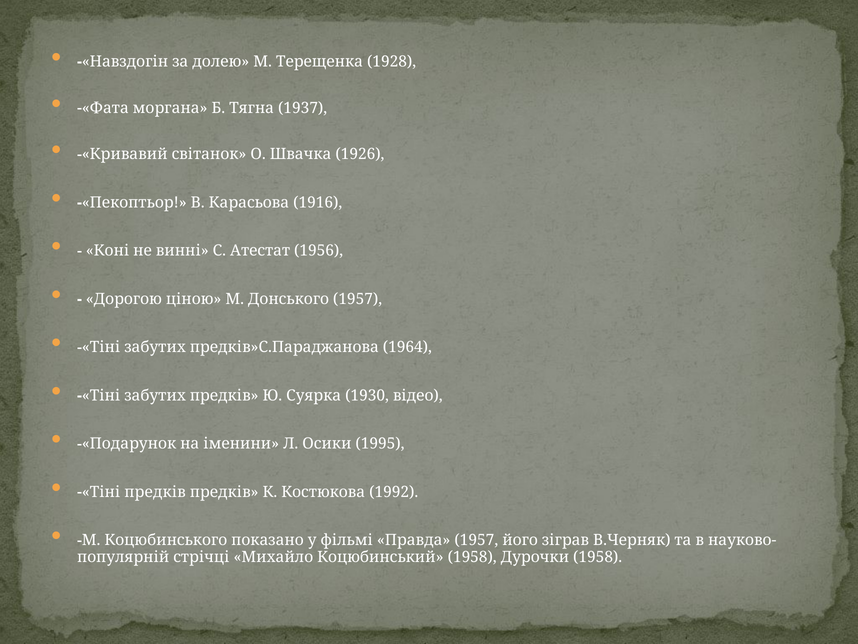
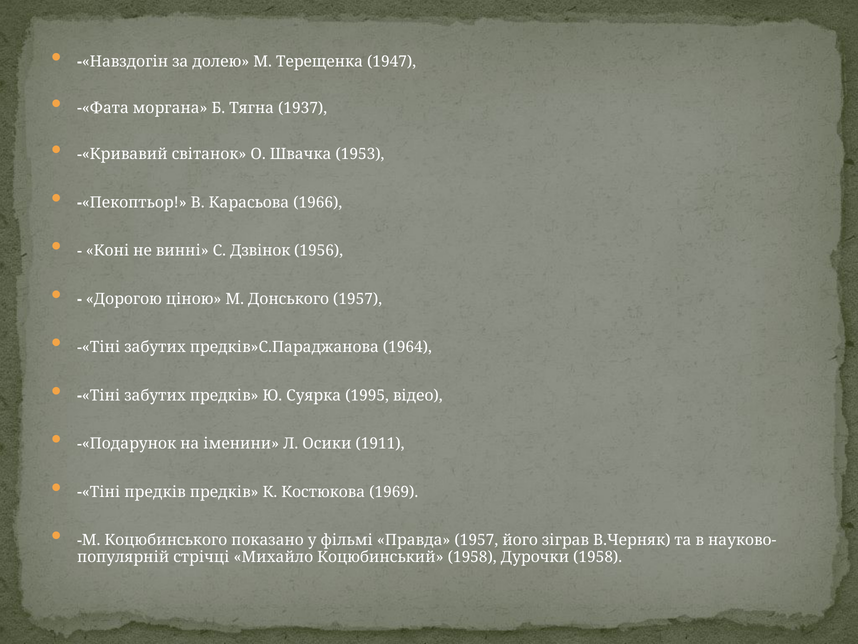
1928: 1928 -> 1947 (392, 62)
1926: 1926 -> 1953 (360, 154)
1916: 1916 -> 1966 (318, 202)
Атестат: Атестат -> Дзвінок (260, 251)
1930: 1930 -> 1995 (367, 395)
1995: 1995 -> 1911 (380, 443)
1992: 1992 -> 1969 (394, 492)
